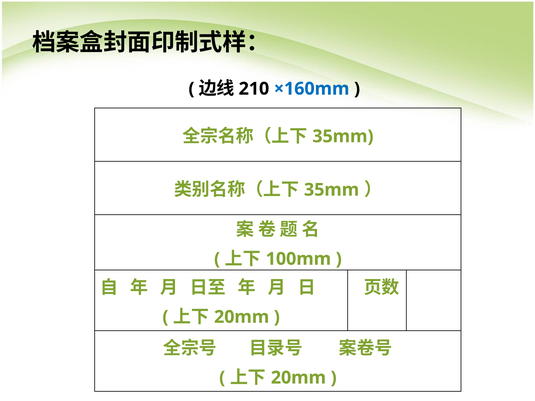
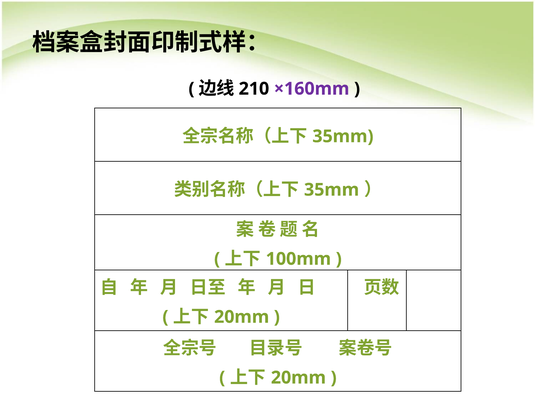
×160mm colour: blue -> purple (312, 89)
